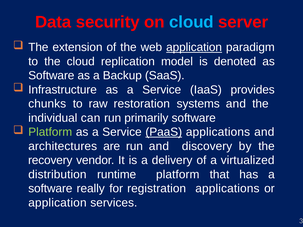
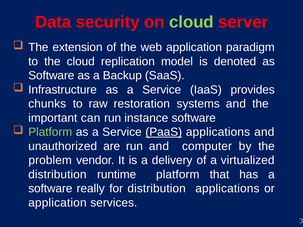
cloud colour: light blue -> light green (191, 22)
application underline: present -> none (194, 47)
individual: individual -> important (53, 118)
primarily: primarily -> instance (146, 118)
architectures: architectures -> unauthorized (63, 146)
discovery: discovery -> computer (207, 146)
recovery: recovery -> problem (50, 161)
for registration: registration -> distribution (157, 189)
